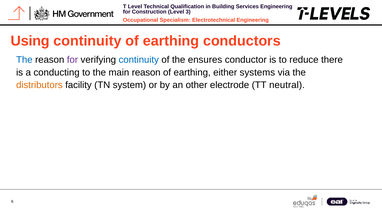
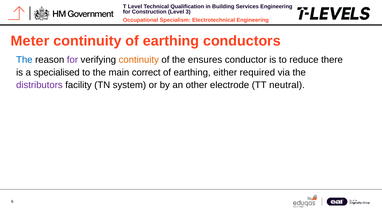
Using: Using -> Meter (30, 41)
continuity colour: blue -> orange (139, 60)
conducting: conducting -> specialised (57, 73)
main reason: reason -> correct (146, 73)
systems: systems -> required (257, 73)
distributors colour: orange -> purple (39, 85)
